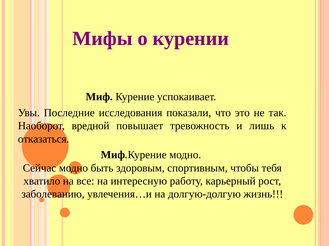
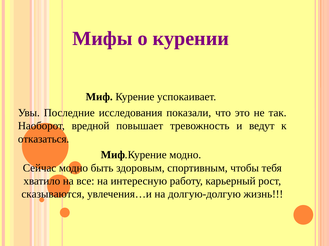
лишь: лишь -> ведут (262, 126)
заболеванию: заболеванию -> сказываются (53, 195)
